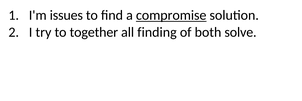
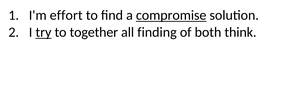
issues: issues -> effort (66, 15)
try underline: none -> present (43, 32)
solve: solve -> think (240, 32)
